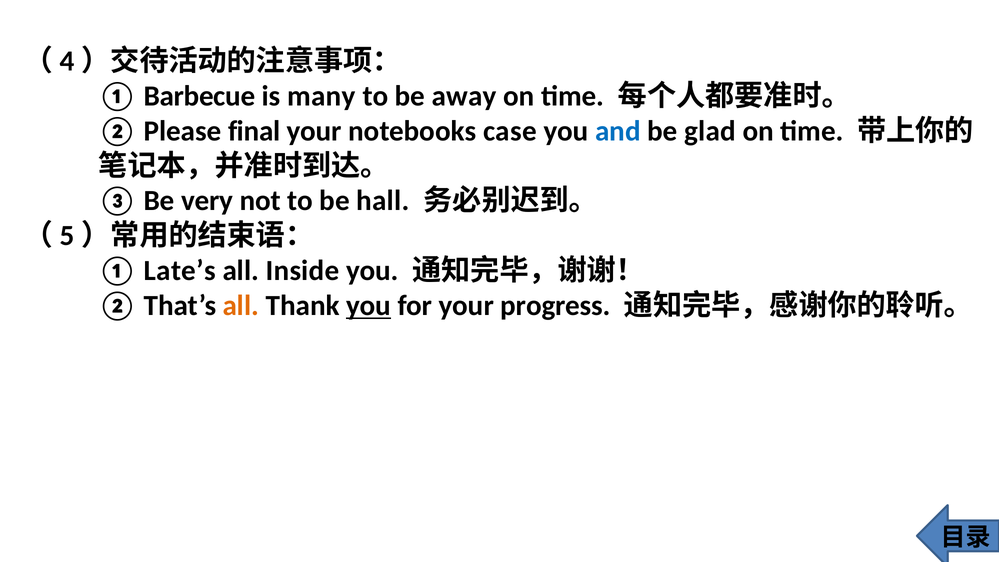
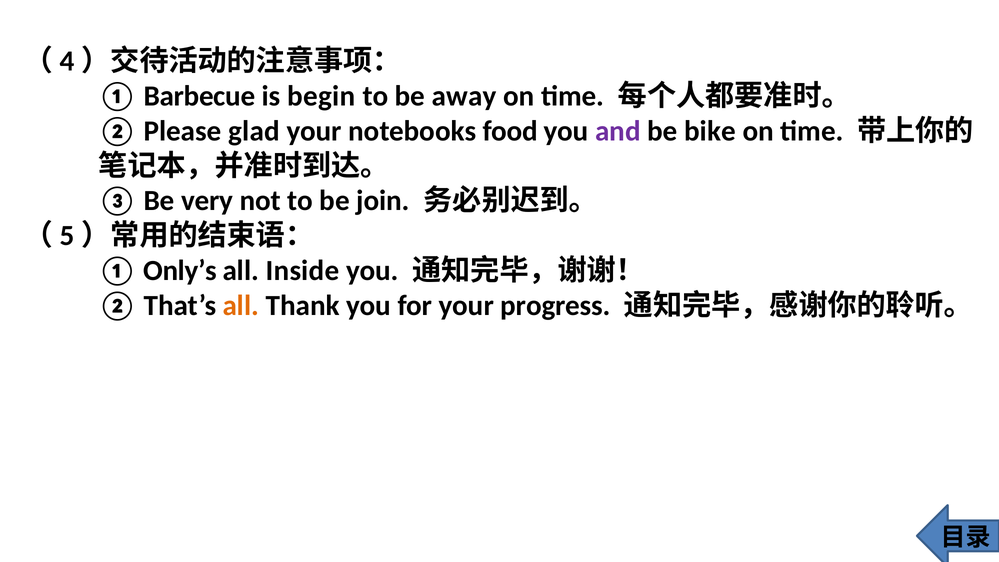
many: many -> begin (321, 96)
final: final -> glad (254, 131)
case: case -> food (510, 131)
and colour: blue -> purple (618, 131)
glad: glad -> bike (710, 131)
hall: hall -> join (383, 201)
Late’s: Late’s -> Only’s (180, 271)
you underline: present -> none (369, 306)
